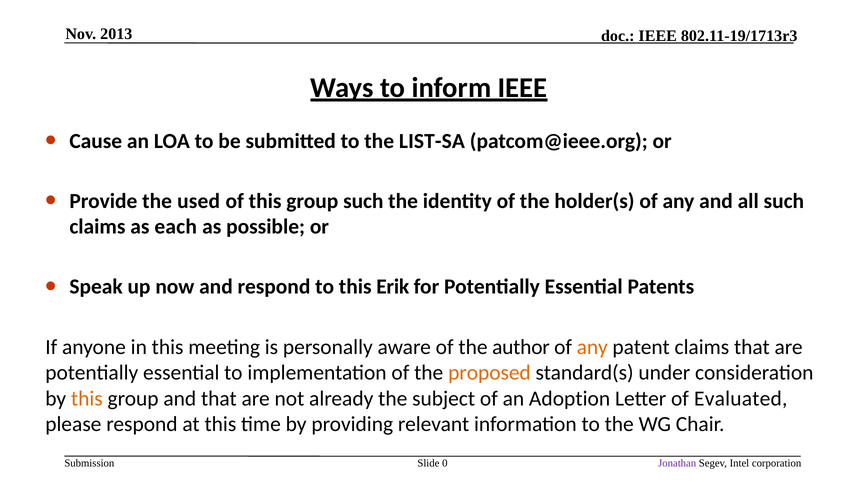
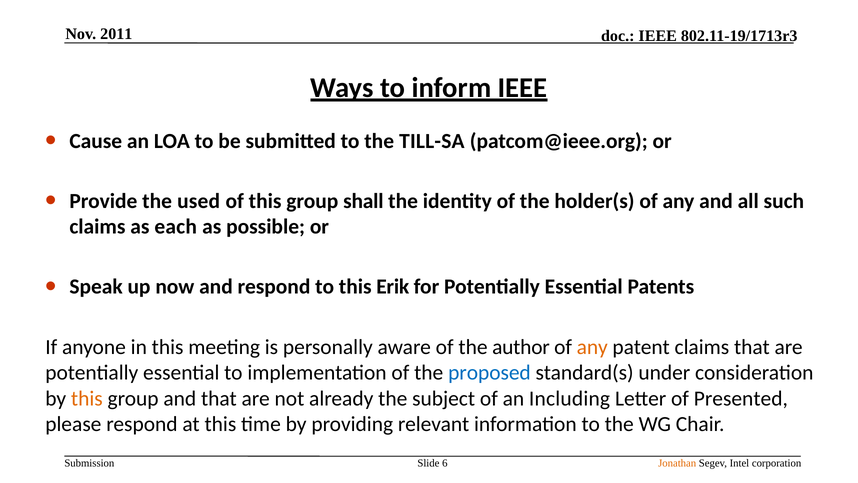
2013: 2013 -> 2011 (116, 34)
LIST-SA: LIST-SA -> TILL-SA (432, 141)
group such: such -> shall (363, 201)
proposed colour: orange -> blue (489, 372)
Adoption: Adoption -> Including (570, 398)
Evaluated: Evaluated -> Presented (741, 398)
0: 0 -> 6 (445, 463)
Jonathan colour: purple -> orange (677, 463)
